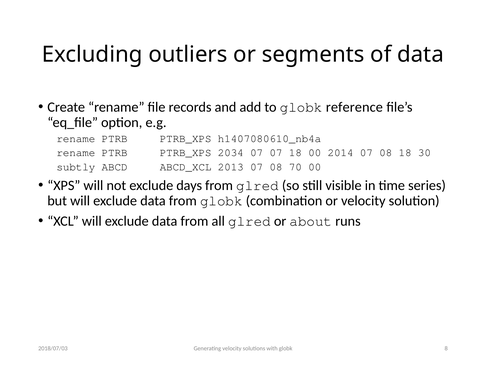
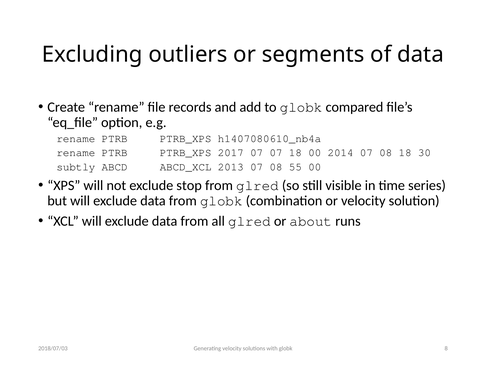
reference: reference -> compared (354, 107)
2034: 2034 -> 2017 (231, 153)
70: 70 -> 55 (295, 167)
days: days -> stop (189, 185)
